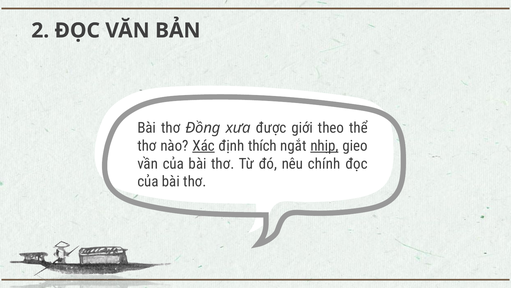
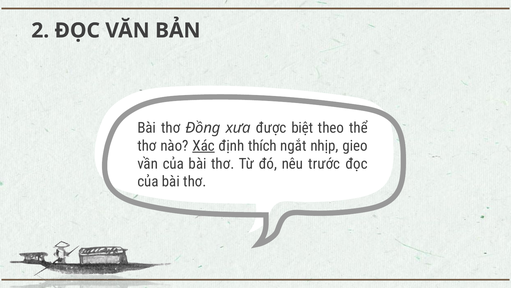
giới: giới -> biệt (302, 128)
nhịp underline: present -> none (324, 146)
chính: chính -> trước (324, 163)
